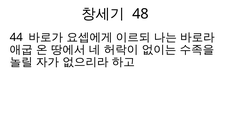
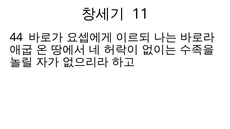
48: 48 -> 11 (140, 14)
